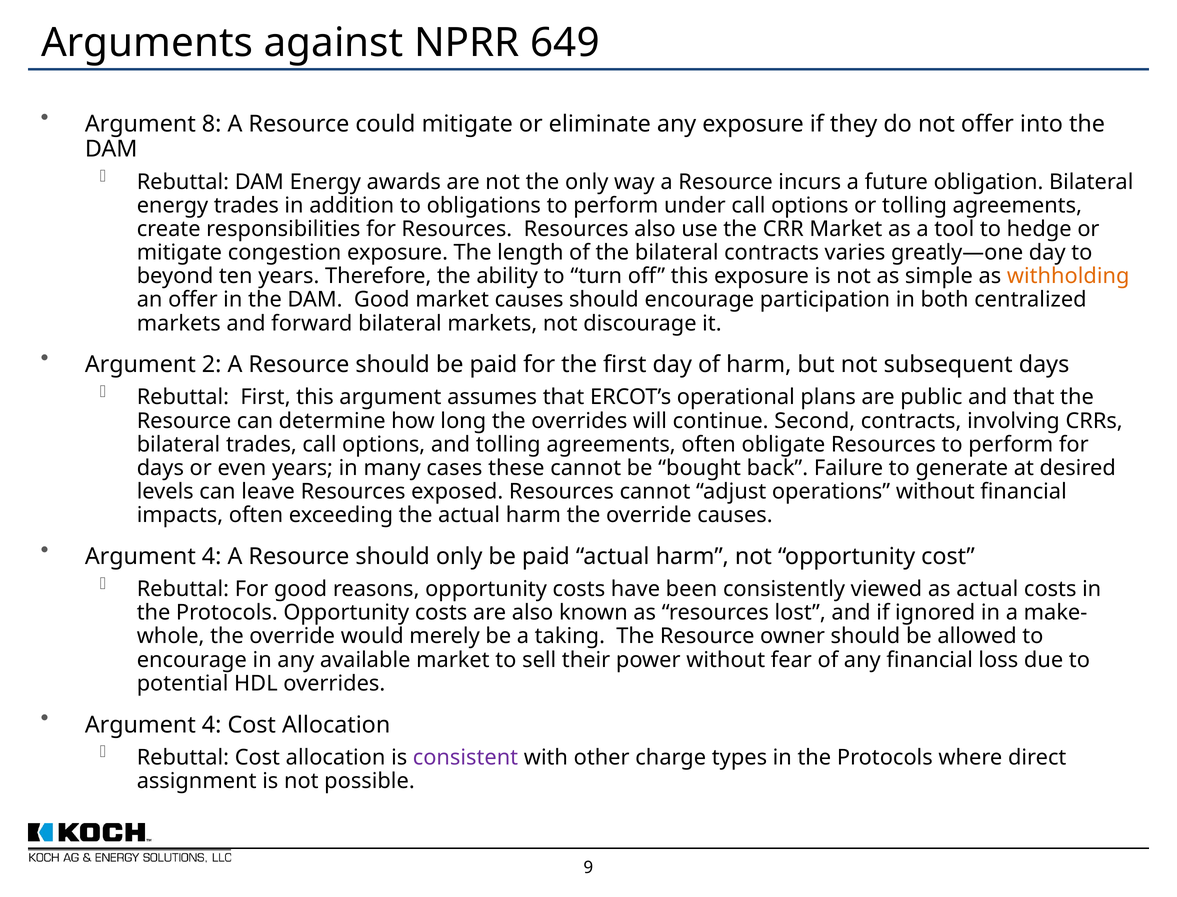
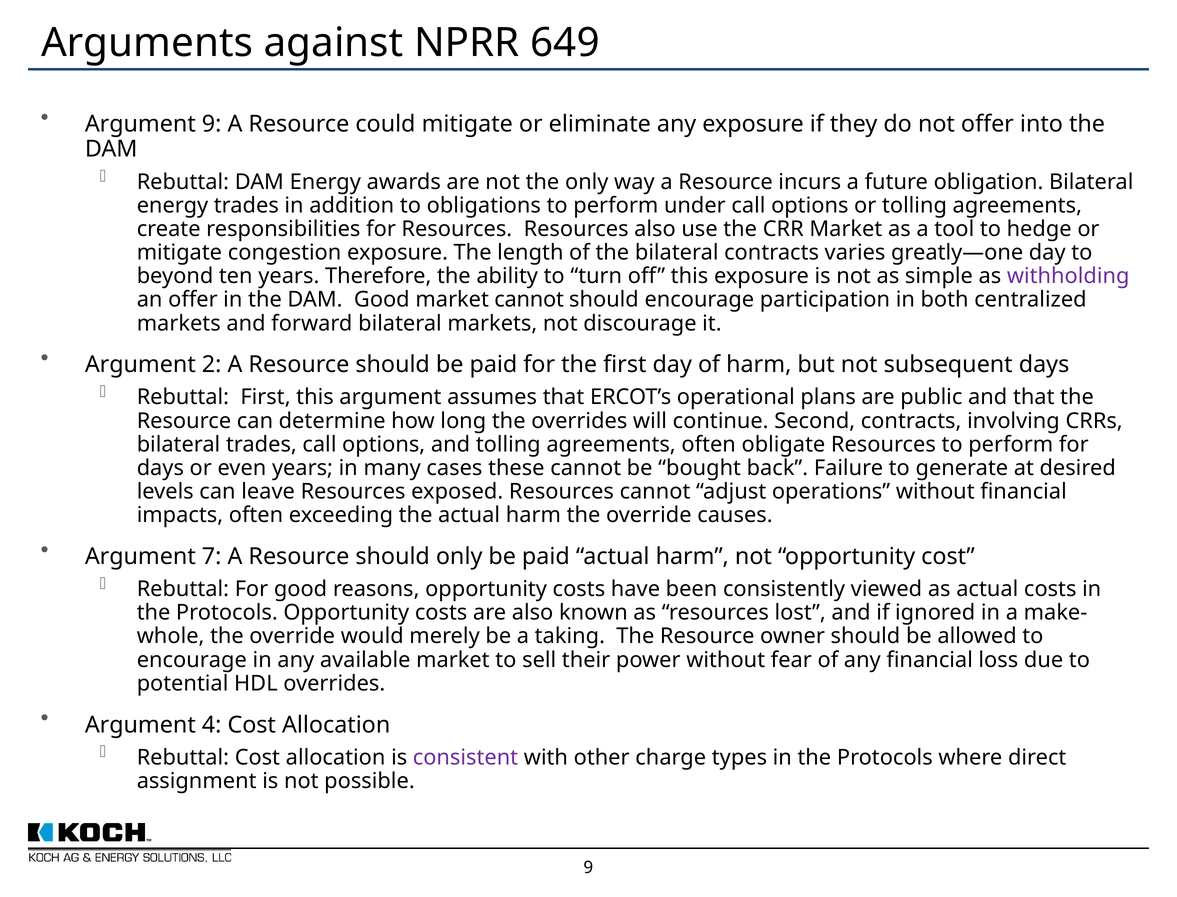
Argument 8: 8 -> 9 (212, 124)
withholding colour: orange -> purple (1068, 276)
market causes: causes -> cannot (529, 300)
4: 4 -> 7 (212, 556)
